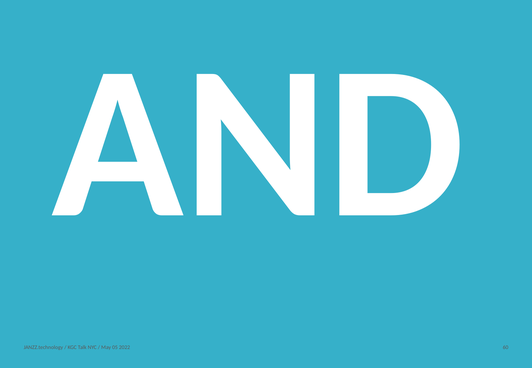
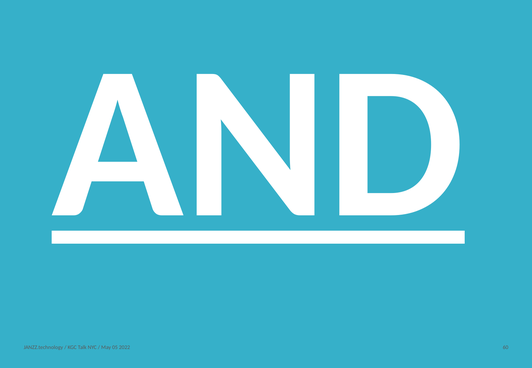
AND underline: none -> present (258, 144)
